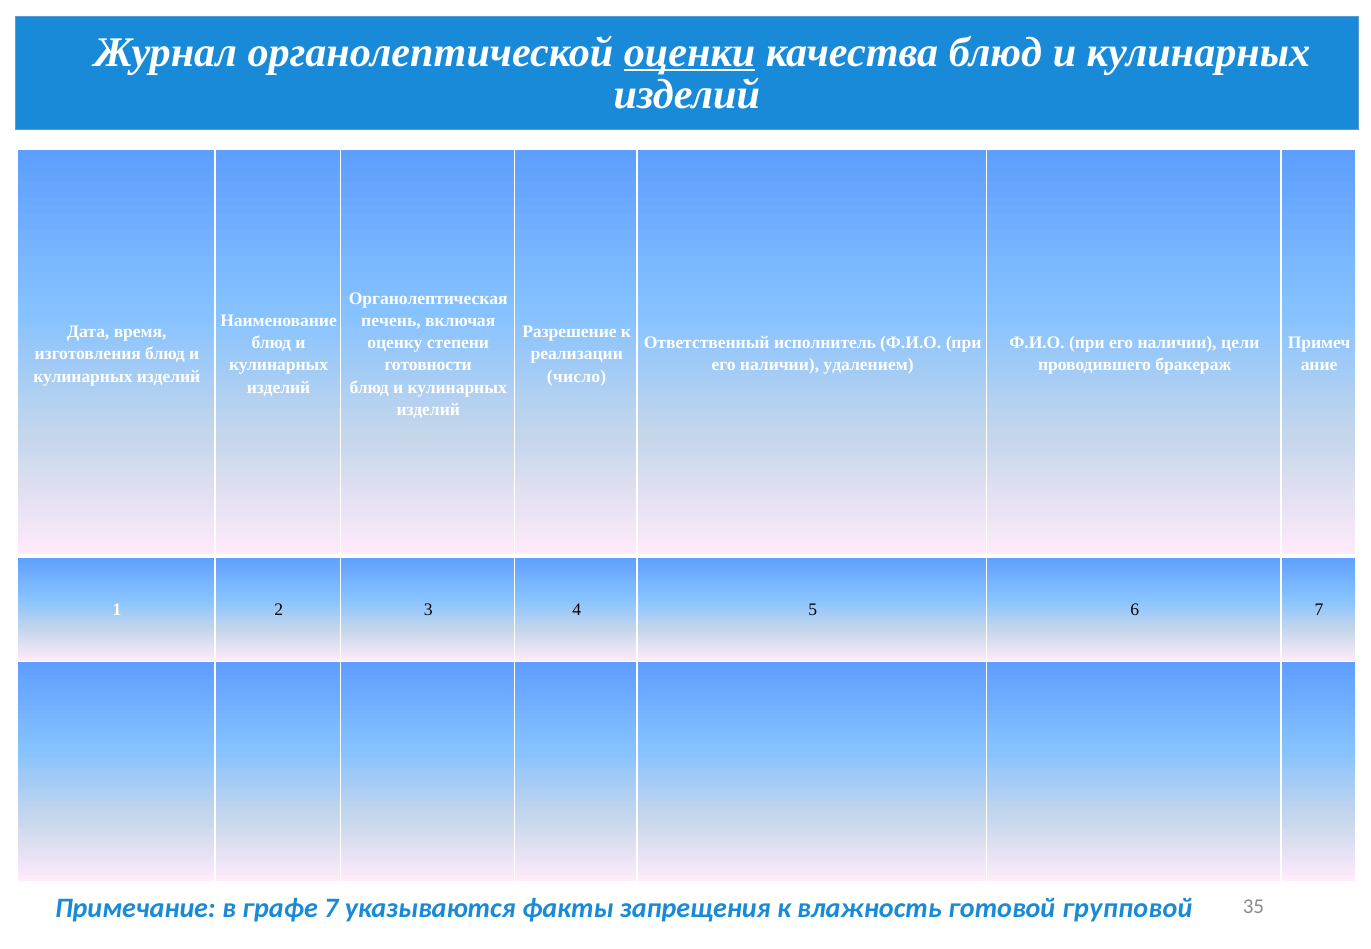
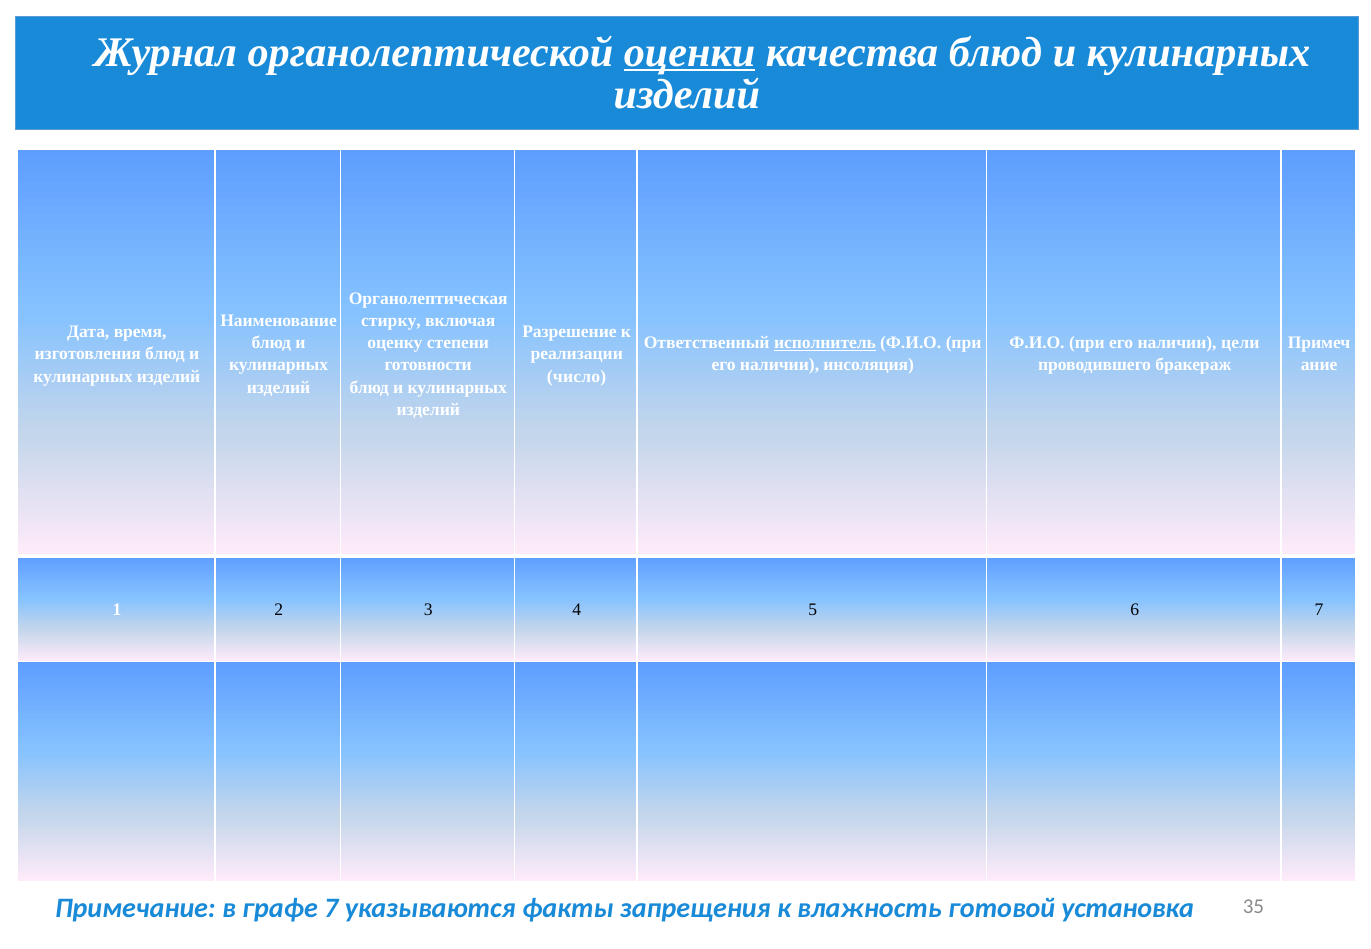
печень: печень -> стирку (391, 321)
исполнитель underline: none -> present (825, 343)
удалением: удалением -> инсоляция (869, 365)
групповой: групповой -> установка (1128, 909)
